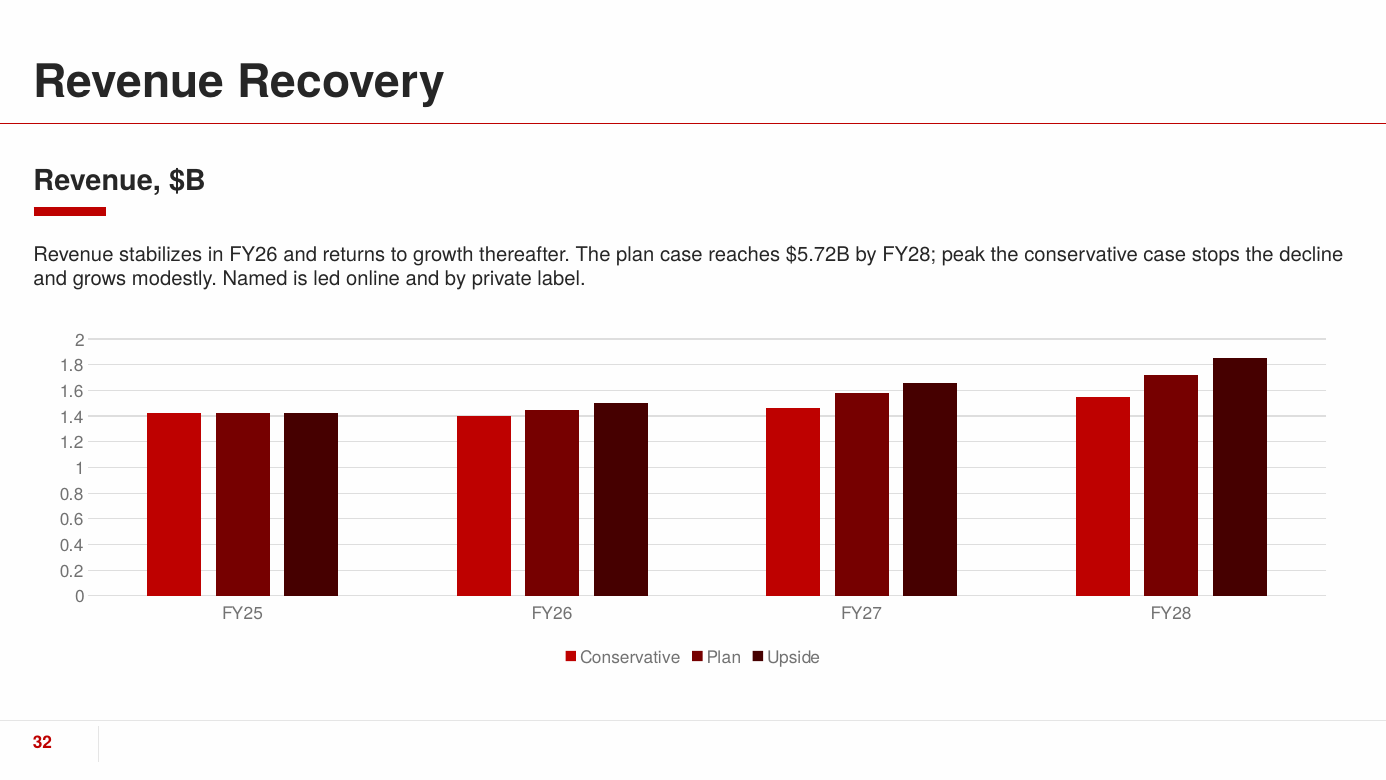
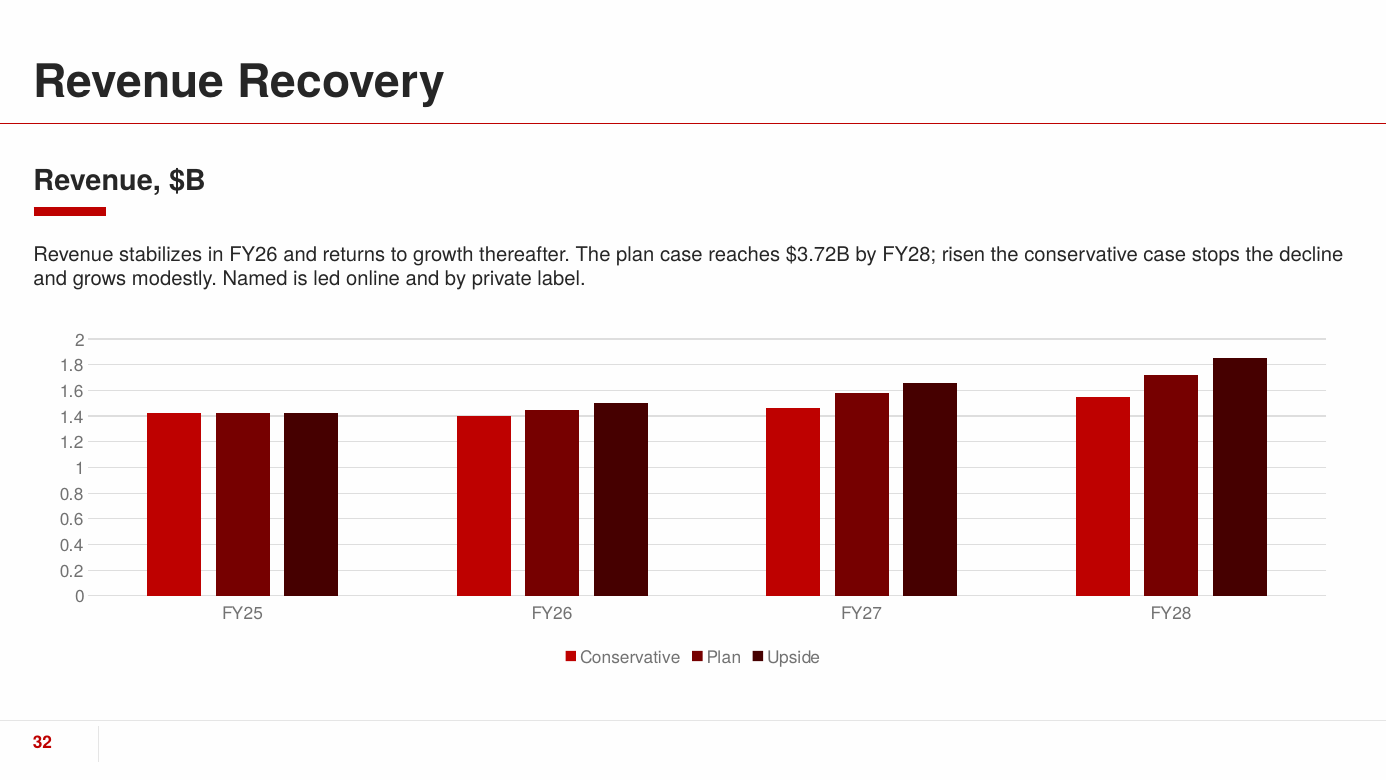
$5.72B: $5.72B -> $3.72B (818, 255)
peak: peak -> risen (964, 255)
